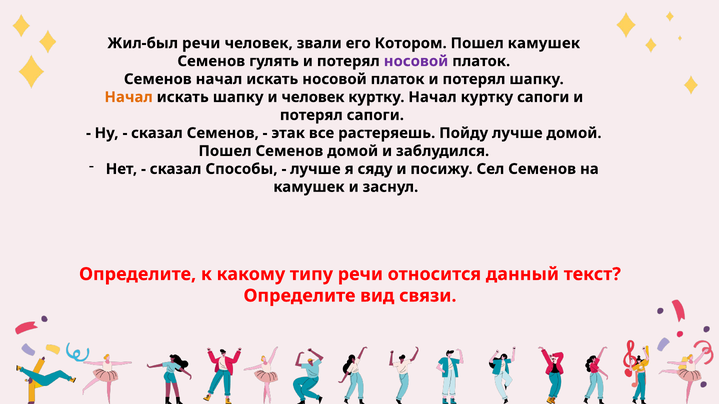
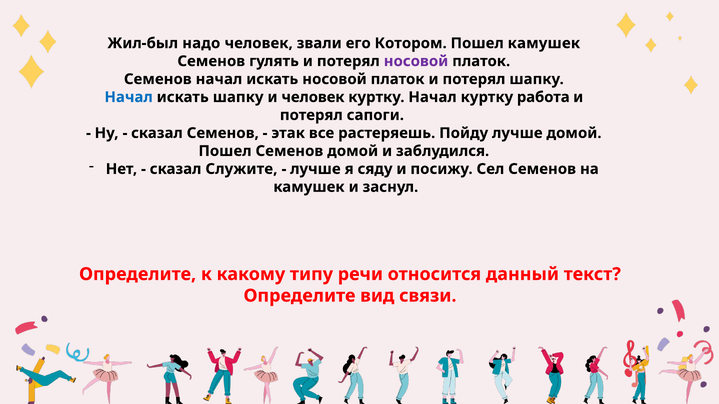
Жил-был речи: речи -> надо (201, 43)
Начал colour: orange -> blue (129, 97)
куртку сапоги: сапоги -> работа (543, 97)
Способы: Способы -> Служите (241, 169)
